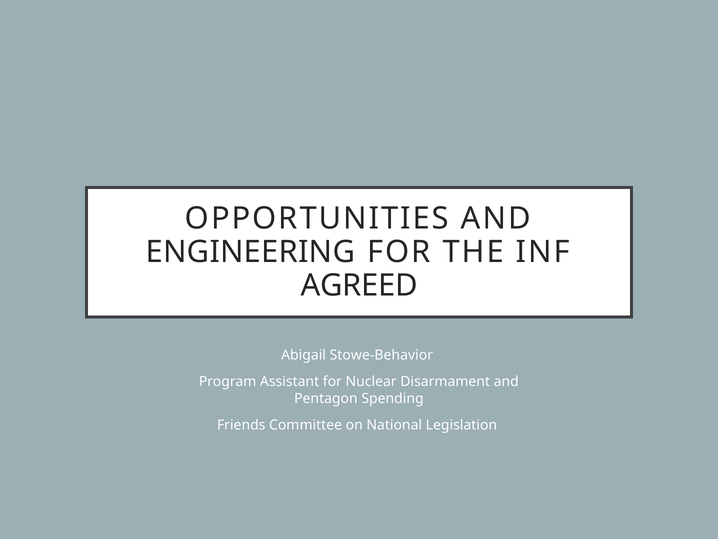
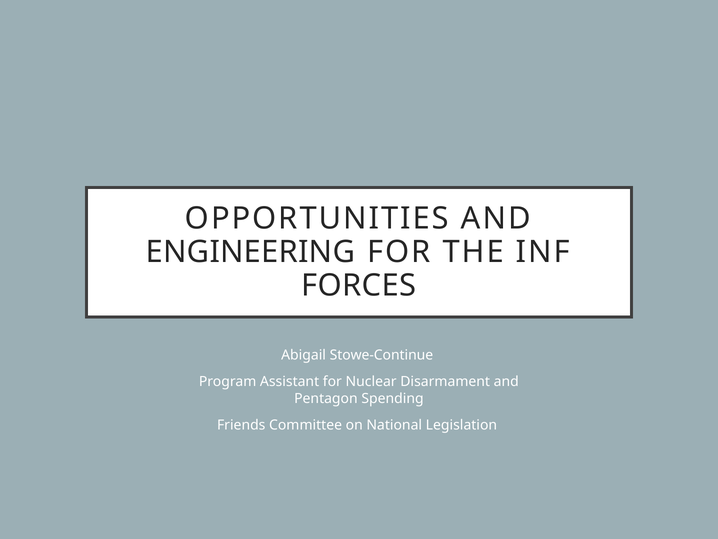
AGREED: AGREED -> FORCES (359, 285)
Stowe-Behavior: Stowe-Behavior -> Stowe-Continue (381, 355)
